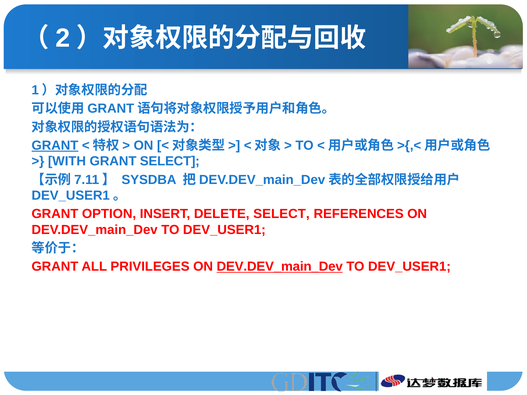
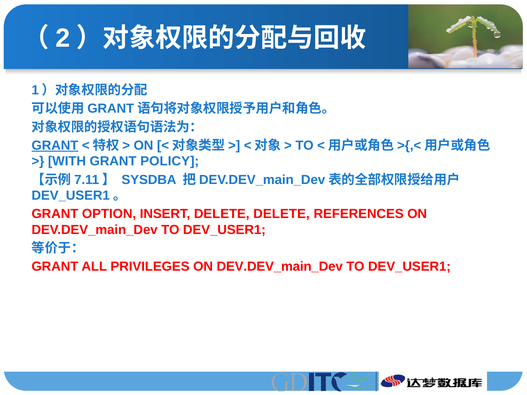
GRANT SELECT: SELECT -> POLICY (170, 161)
DELETE SELECT: SELECT -> DELETE (281, 214)
DEV.DEV_main_Dev underline: present -> none (280, 267)
